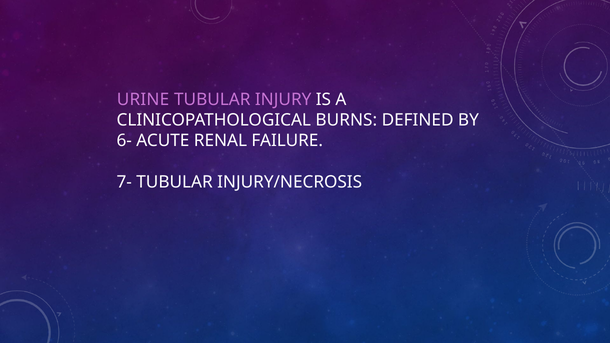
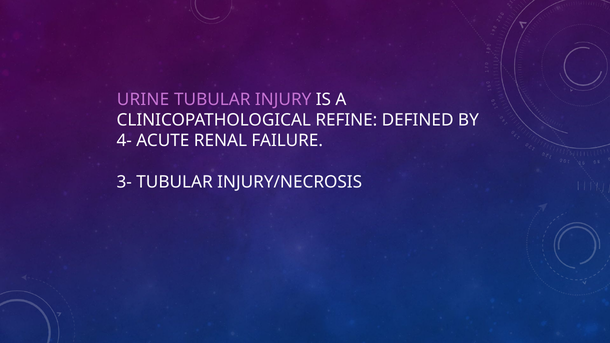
BURNS: BURNS -> REFINE (346, 120)
6-: 6- -> 4- (124, 141)
7-: 7- -> 3- (124, 182)
